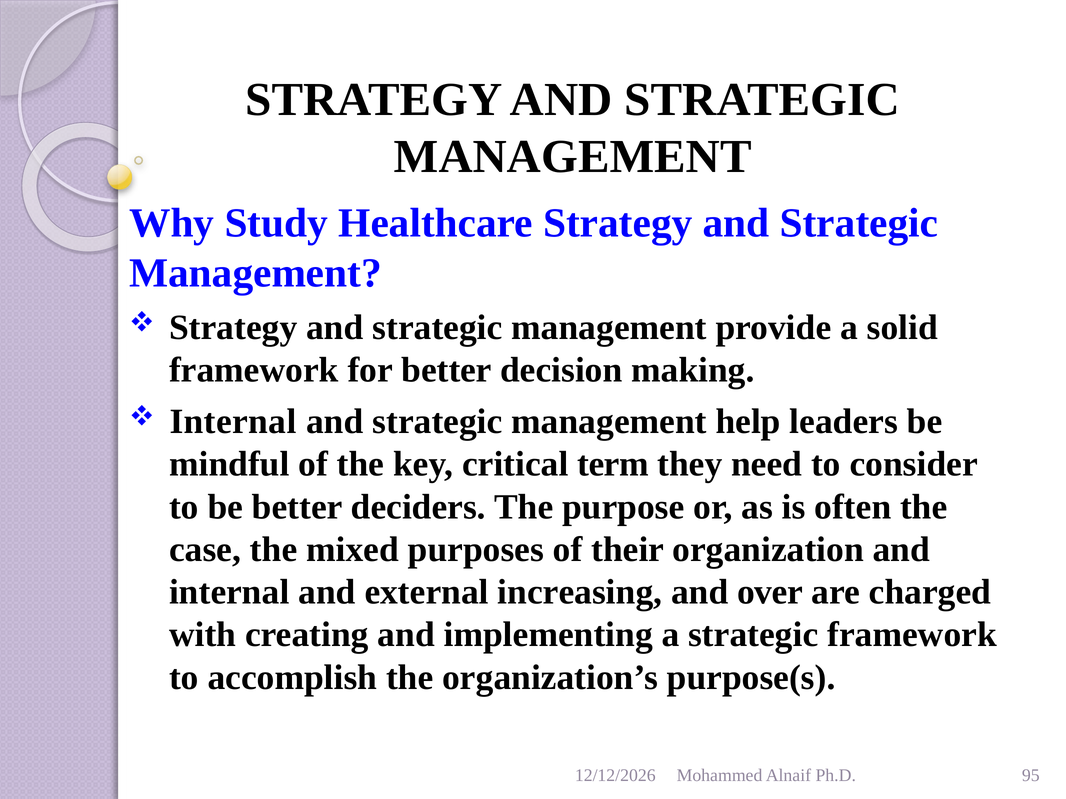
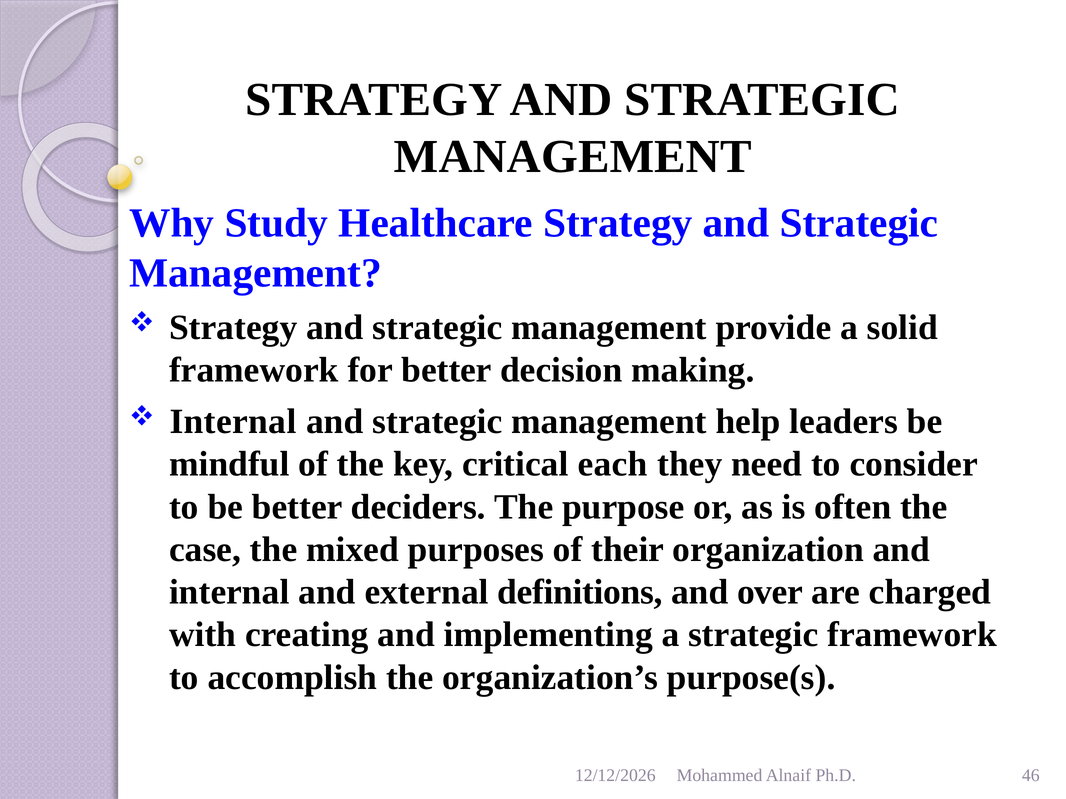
term: term -> each (613, 465)
increasing: increasing -> definitions (580, 592)
95: 95 -> 46 (1031, 776)
